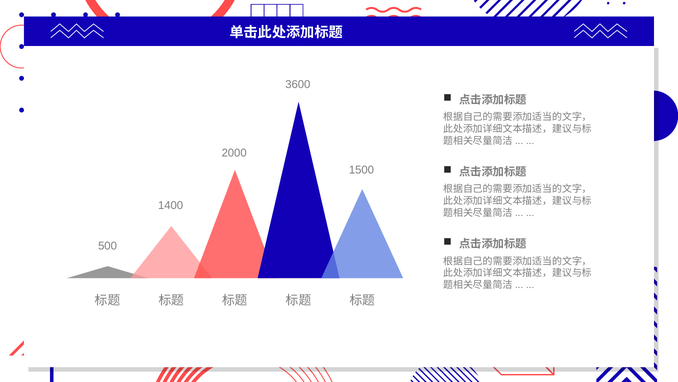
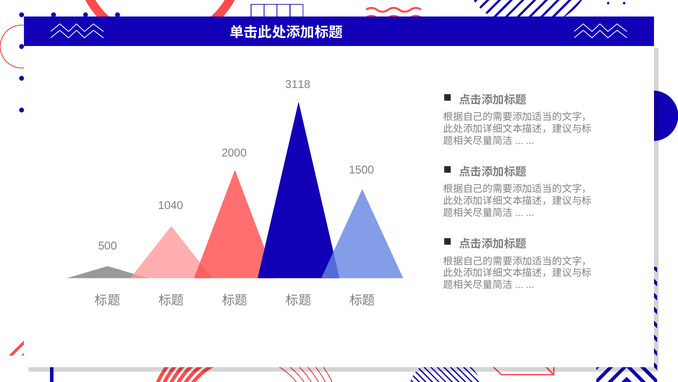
3600: 3600 -> 3118 (298, 85)
1400: 1400 -> 1040 (171, 205)
